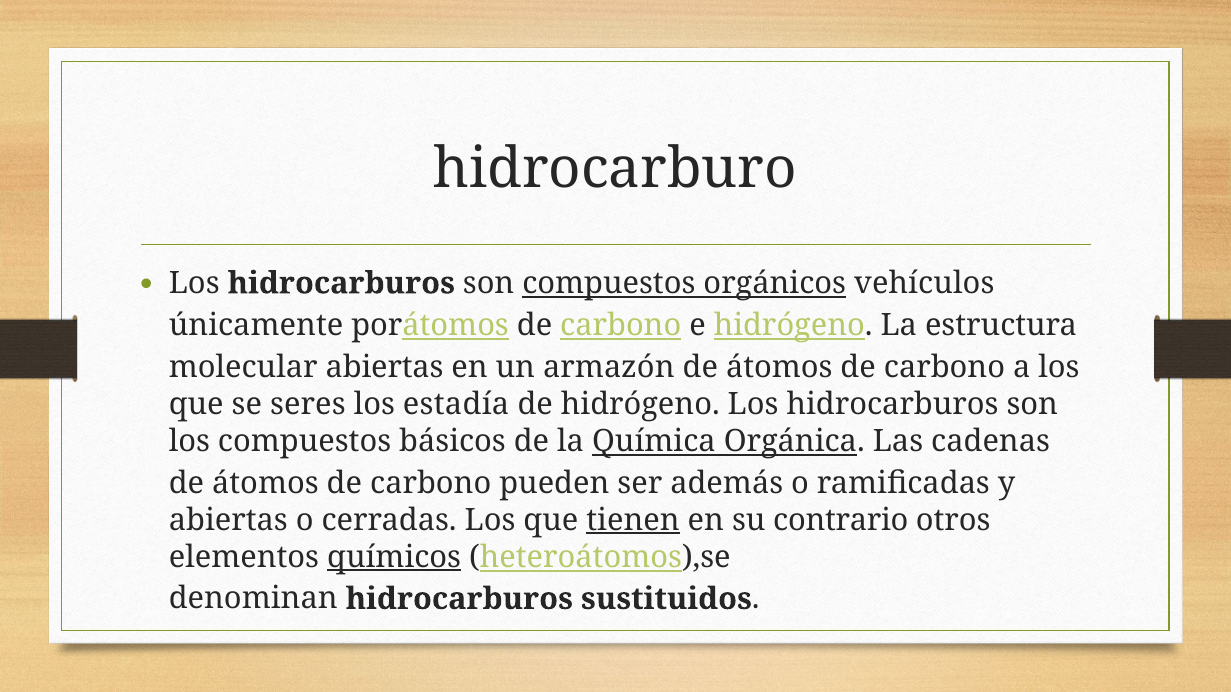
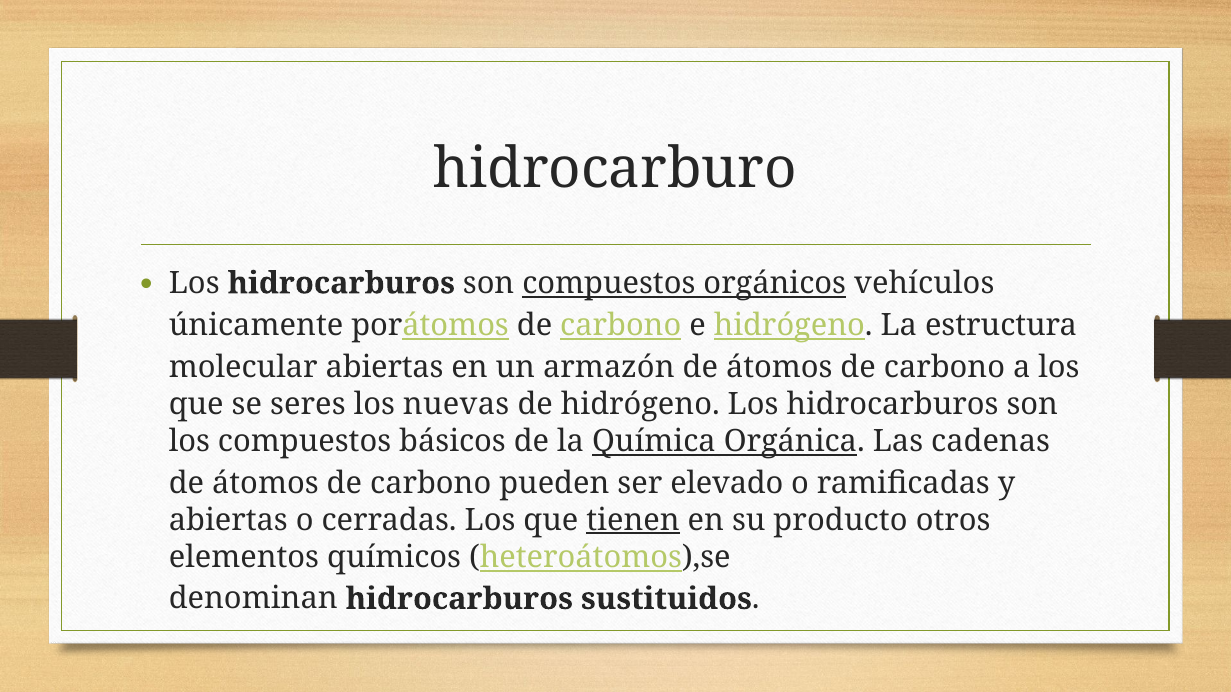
estadía: estadía -> nuevas (456, 404)
además: además -> elevado (727, 483)
contrario: contrario -> producto (841, 520)
químicos underline: present -> none (394, 557)
